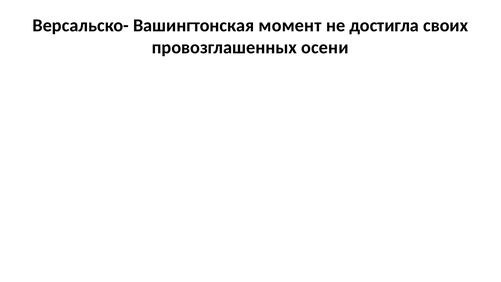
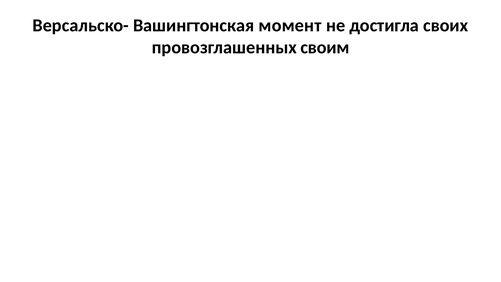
осени: осени -> своим (325, 47)
